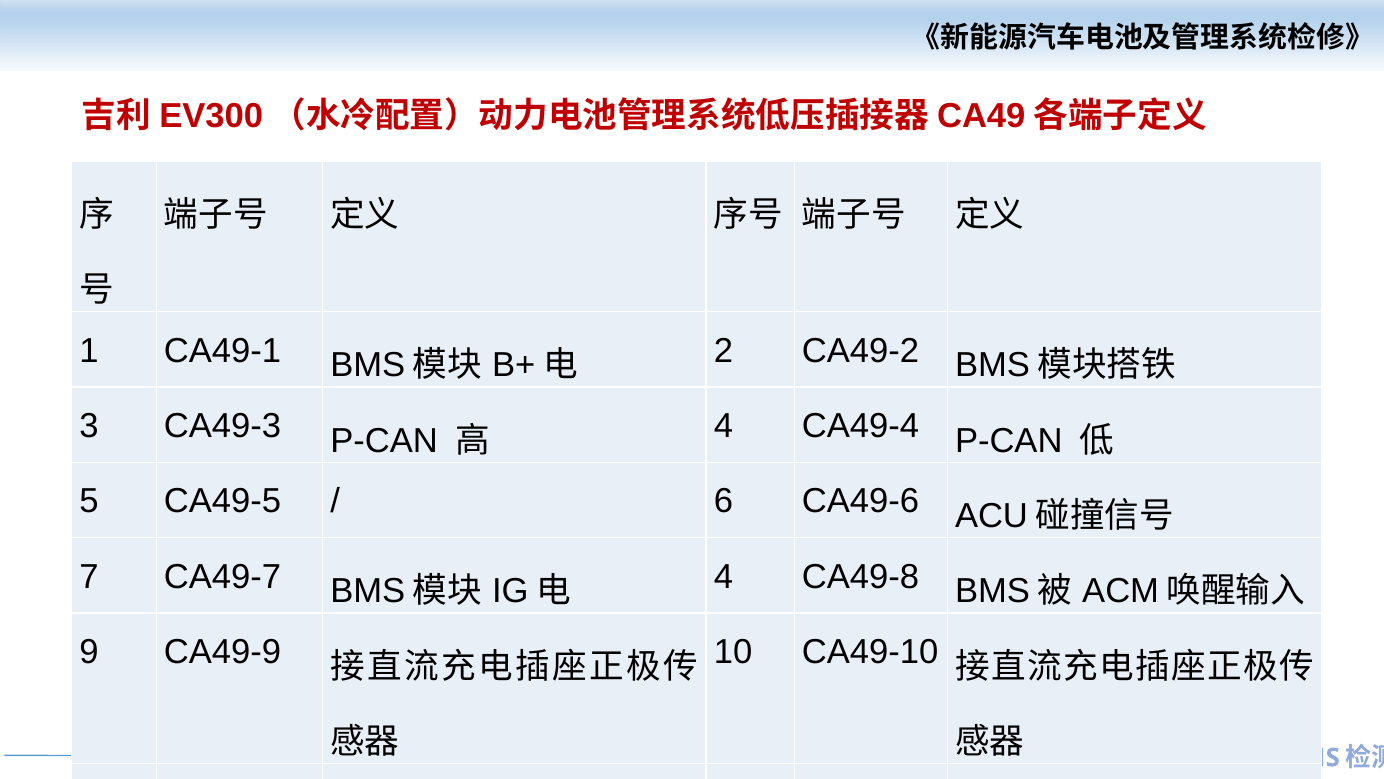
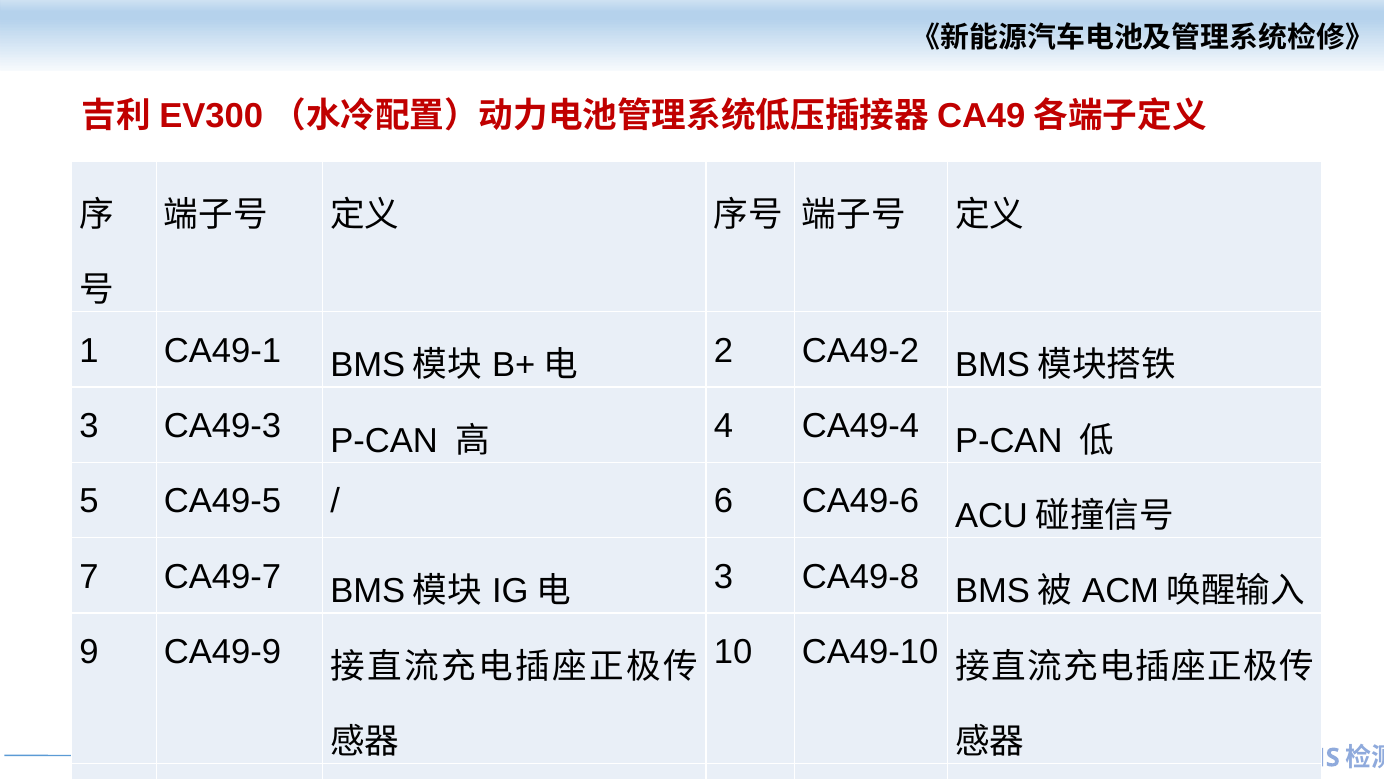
4: 4 -> 3 (723, 577)
